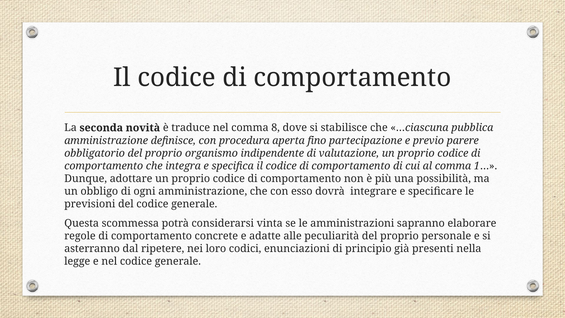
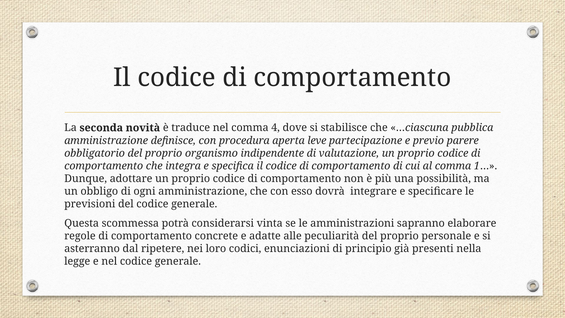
8: 8 -> 4 (276, 128)
fino: fino -> leve (317, 140)
